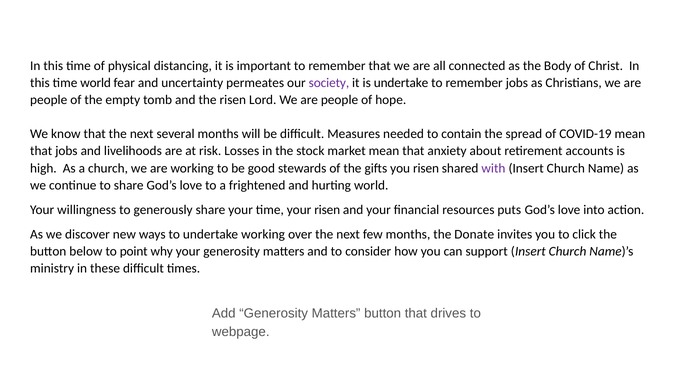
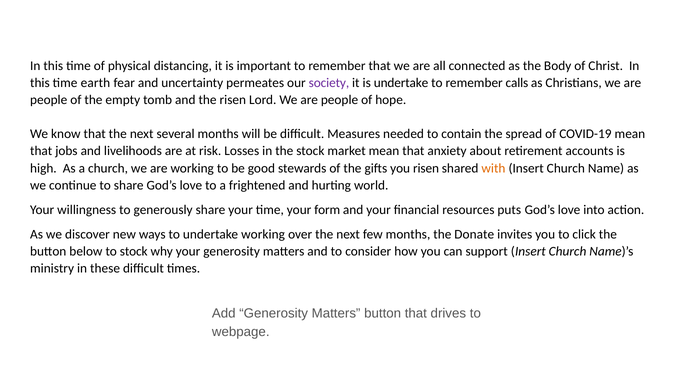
time world: world -> earth (95, 83)
remember jobs: jobs -> calls (517, 83)
with colour: purple -> orange (493, 168)
your risen: risen -> form (327, 210)
to point: point -> stock (134, 252)
